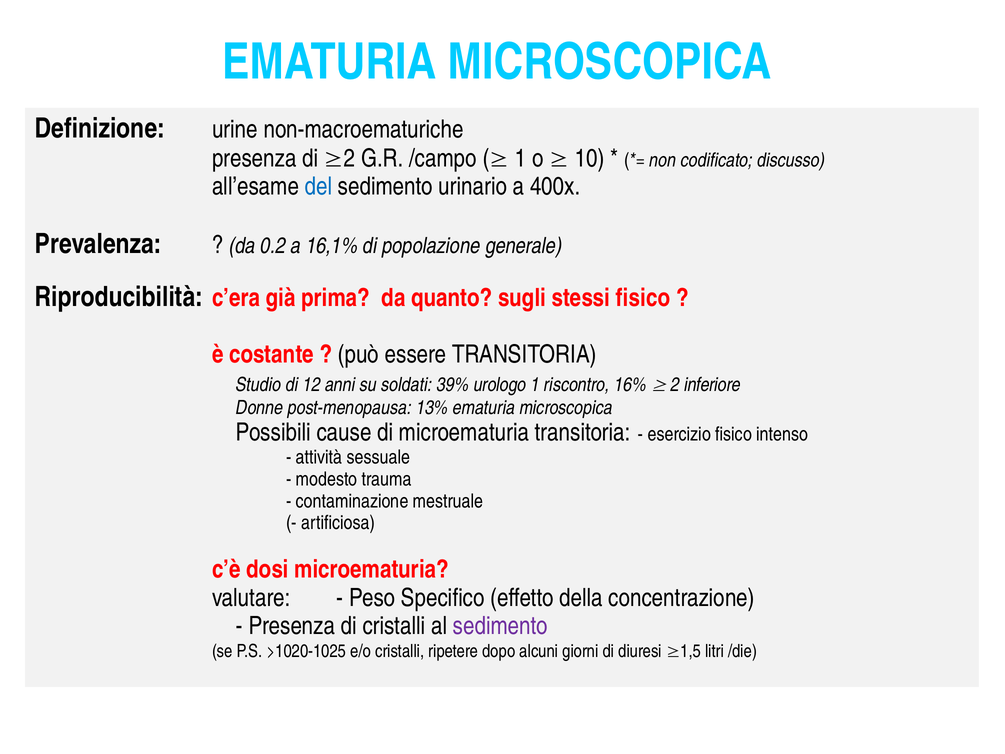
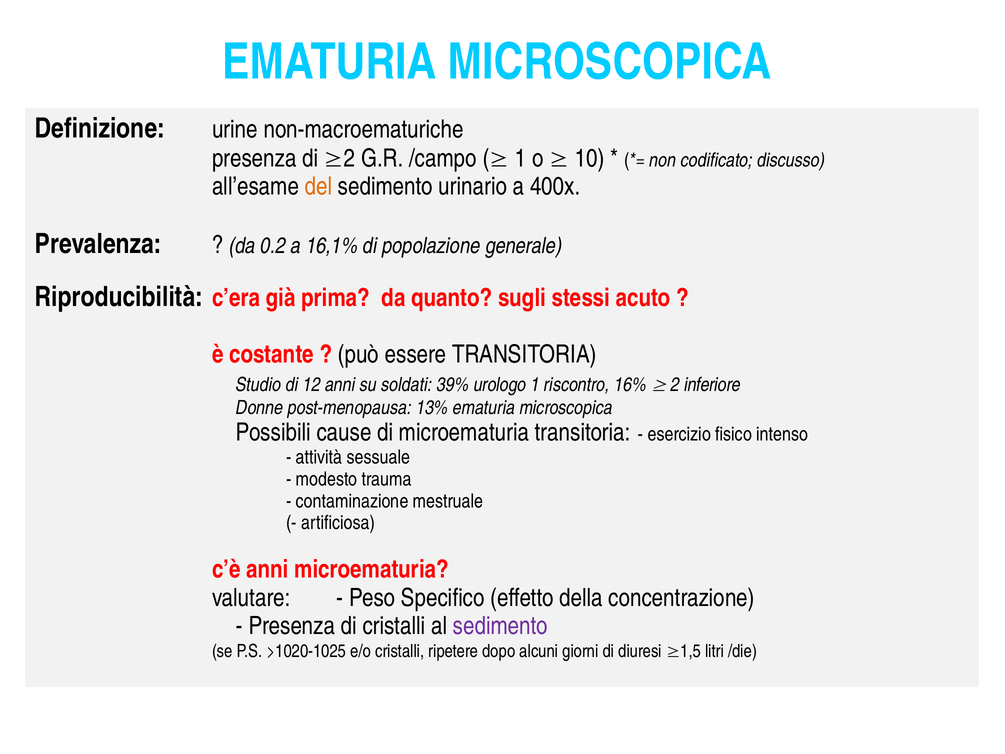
del colour: blue -> orange (318, 186)
stessi fisico: fisico -> acuto (643, 298)
c’è dosi: dosi -> anni (268, 570)
